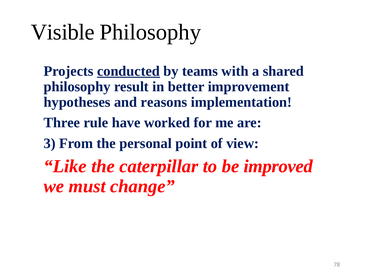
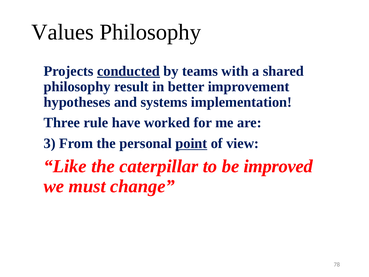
Visible: Visible -> Values (63, 32)
reasons: reasons -> systems (164, 102)
point underline: none -> present (191, 143)
